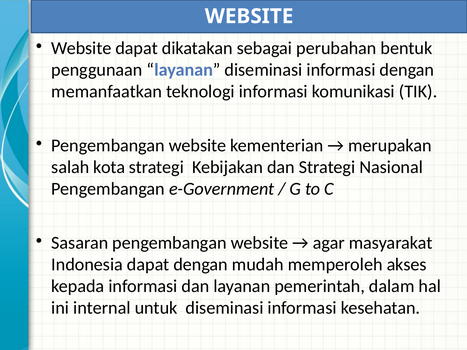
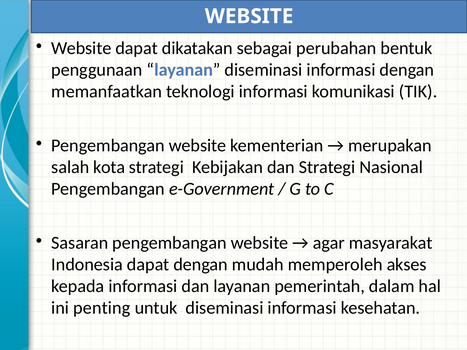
internal: internal -> penting (102, 308)
